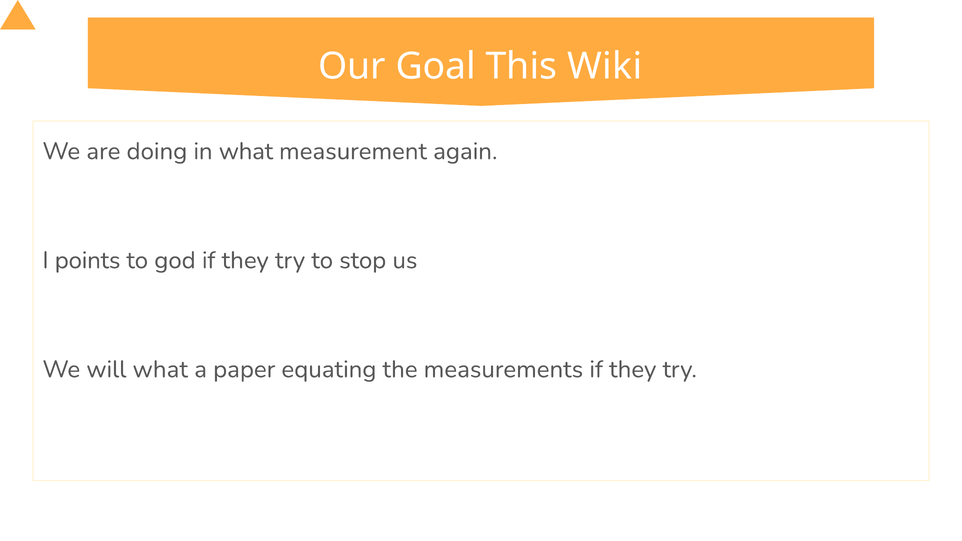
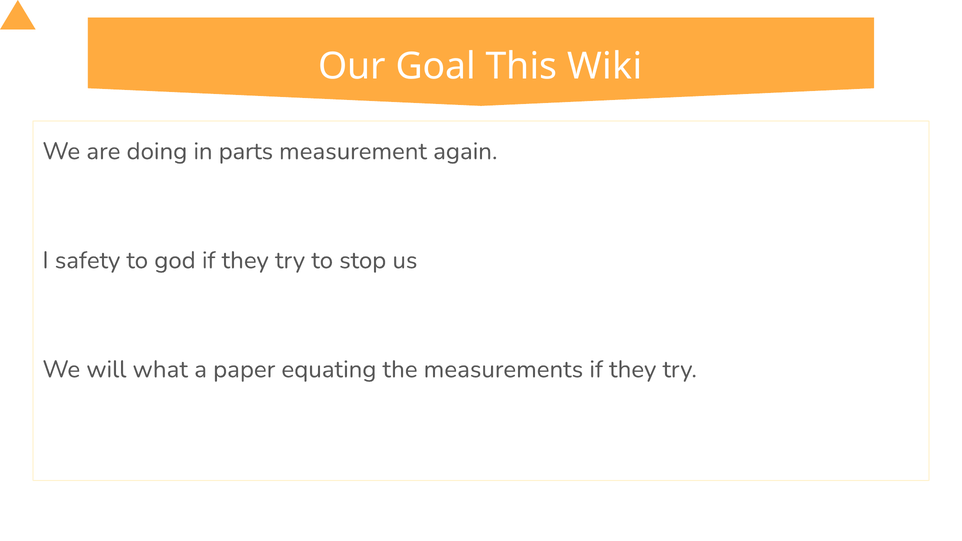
in what: what -> parts (246, 151)
points: points -> safety (88, 260)
